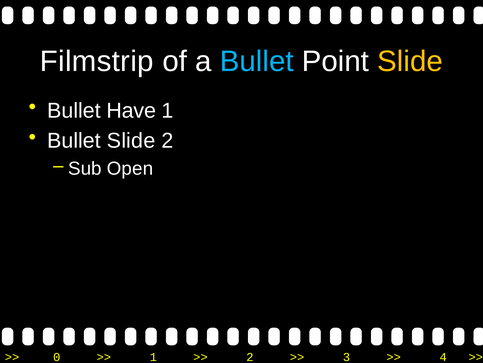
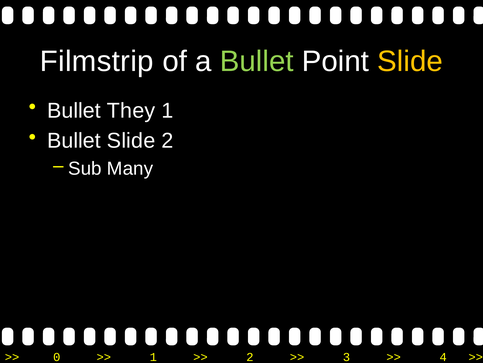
Bullet colour: light blue -> light green (257, 61)
Have: Have -> They (131, 110)
Open: Open -> Many (130, 168)
